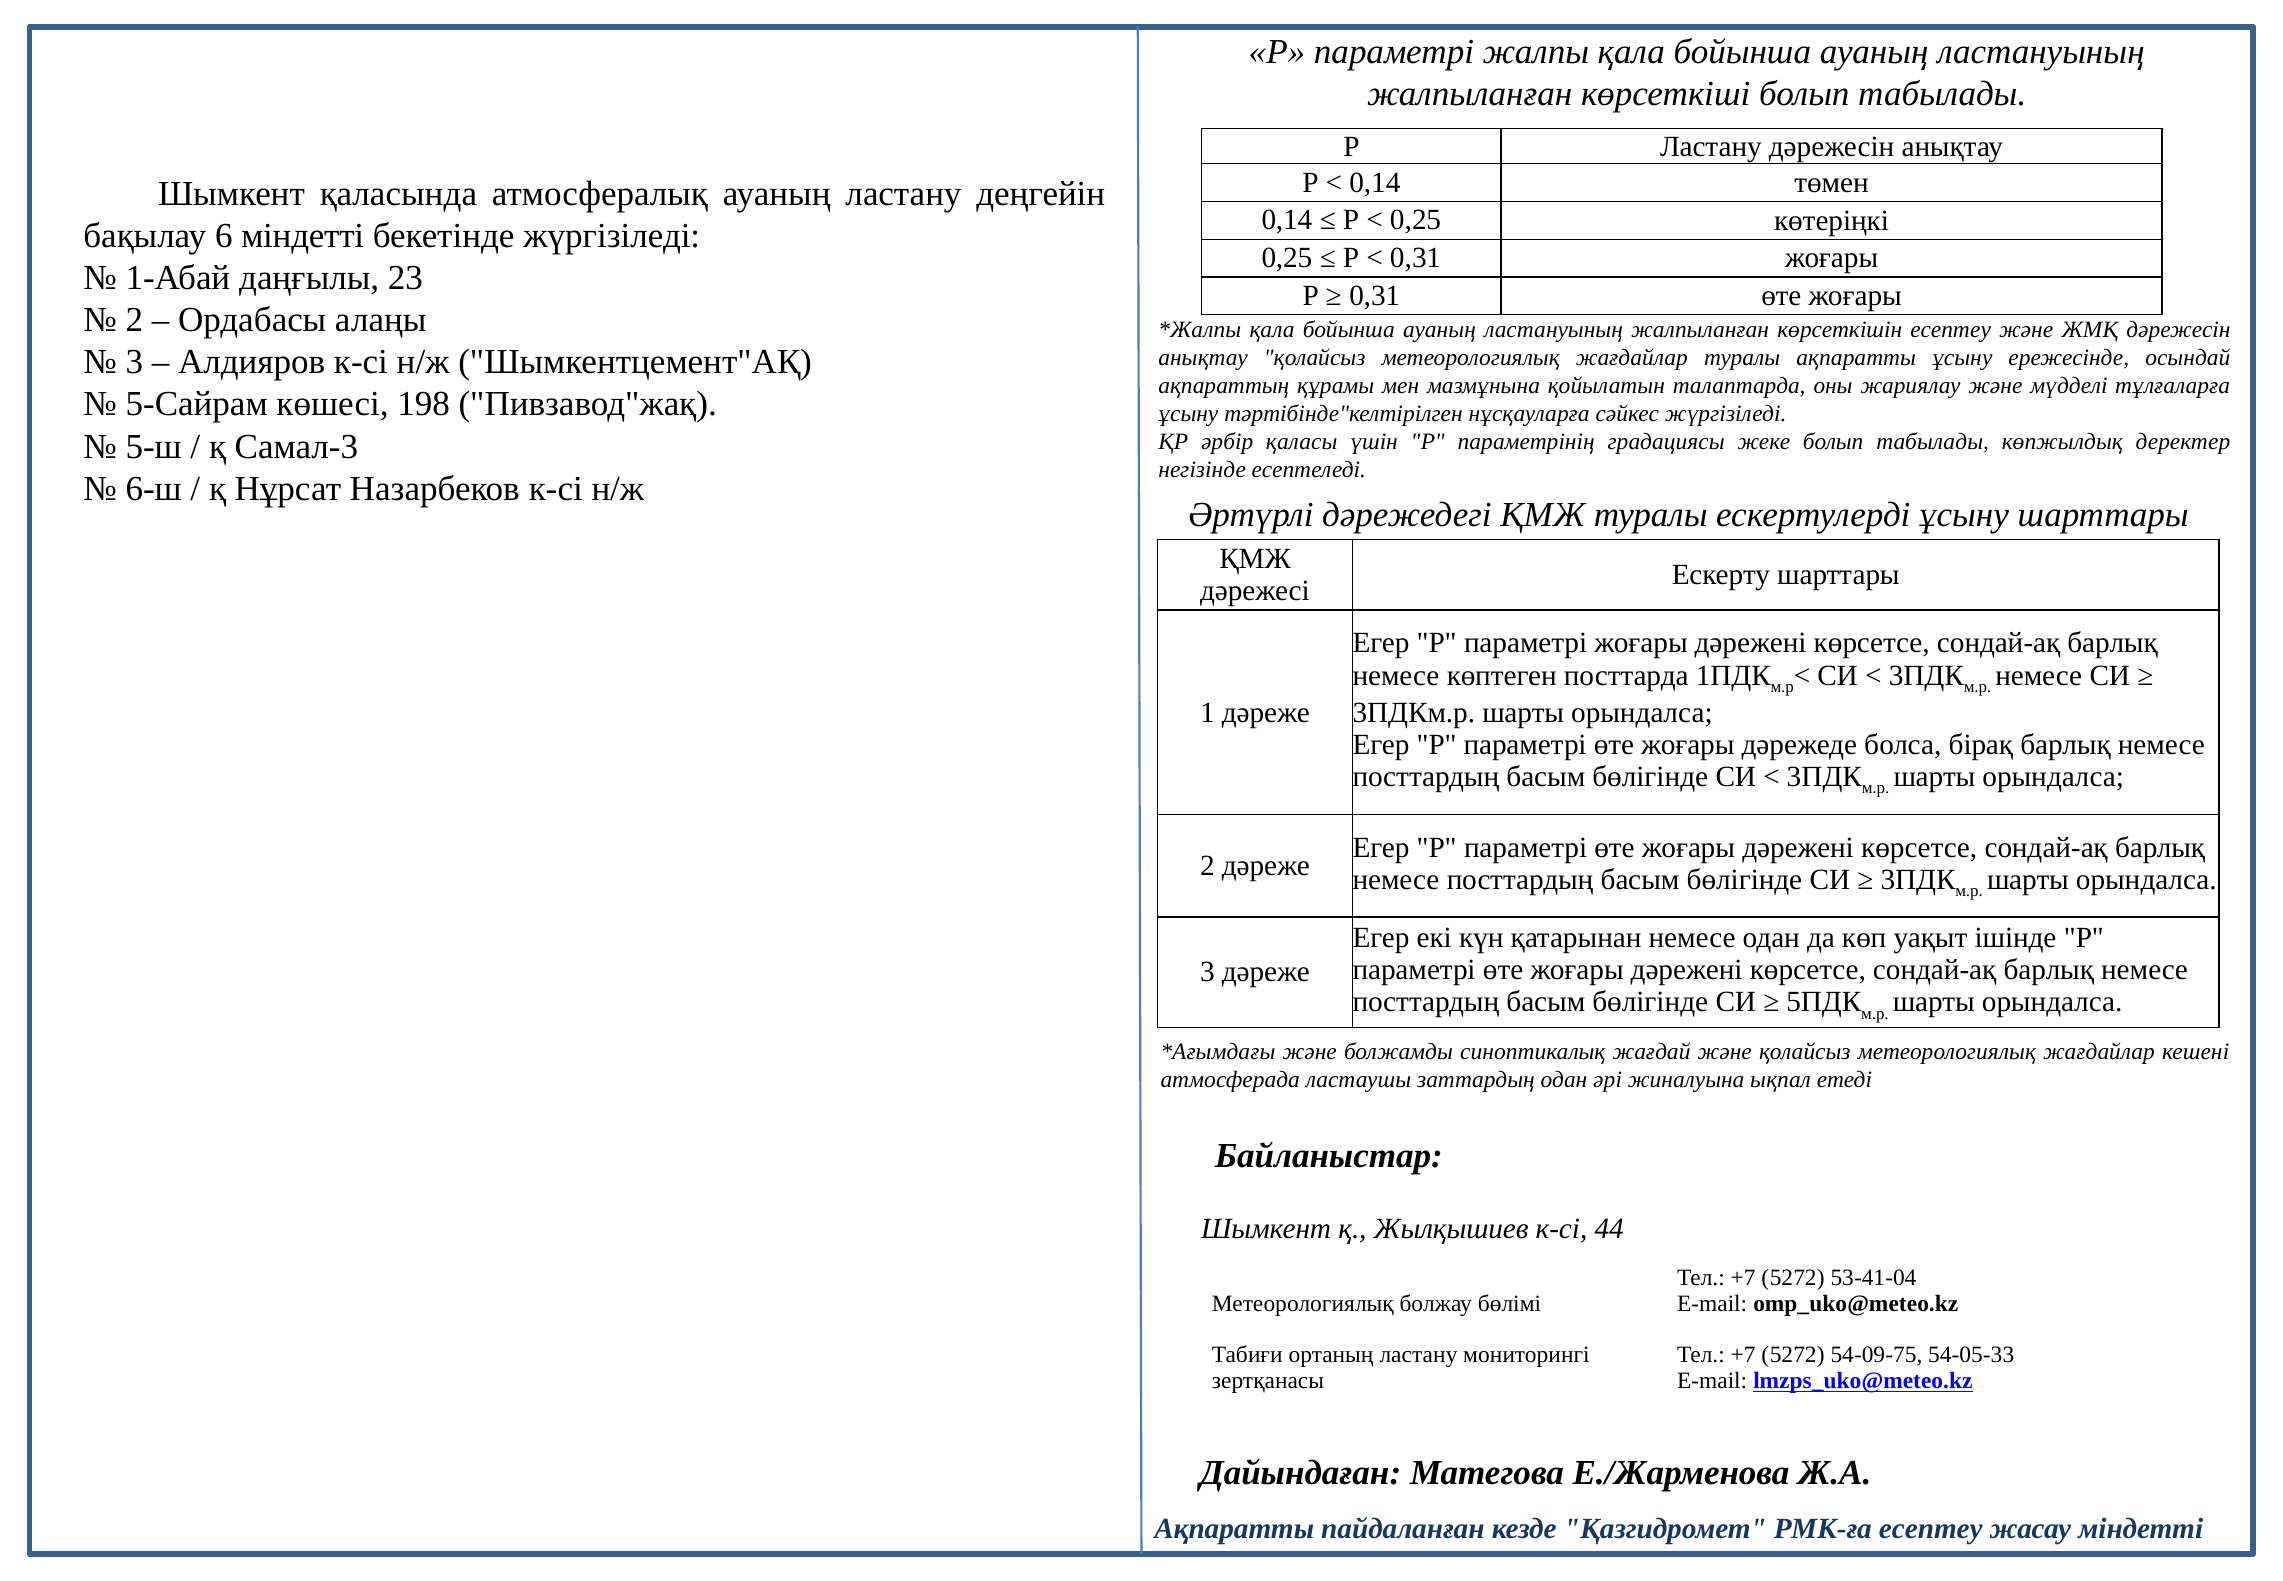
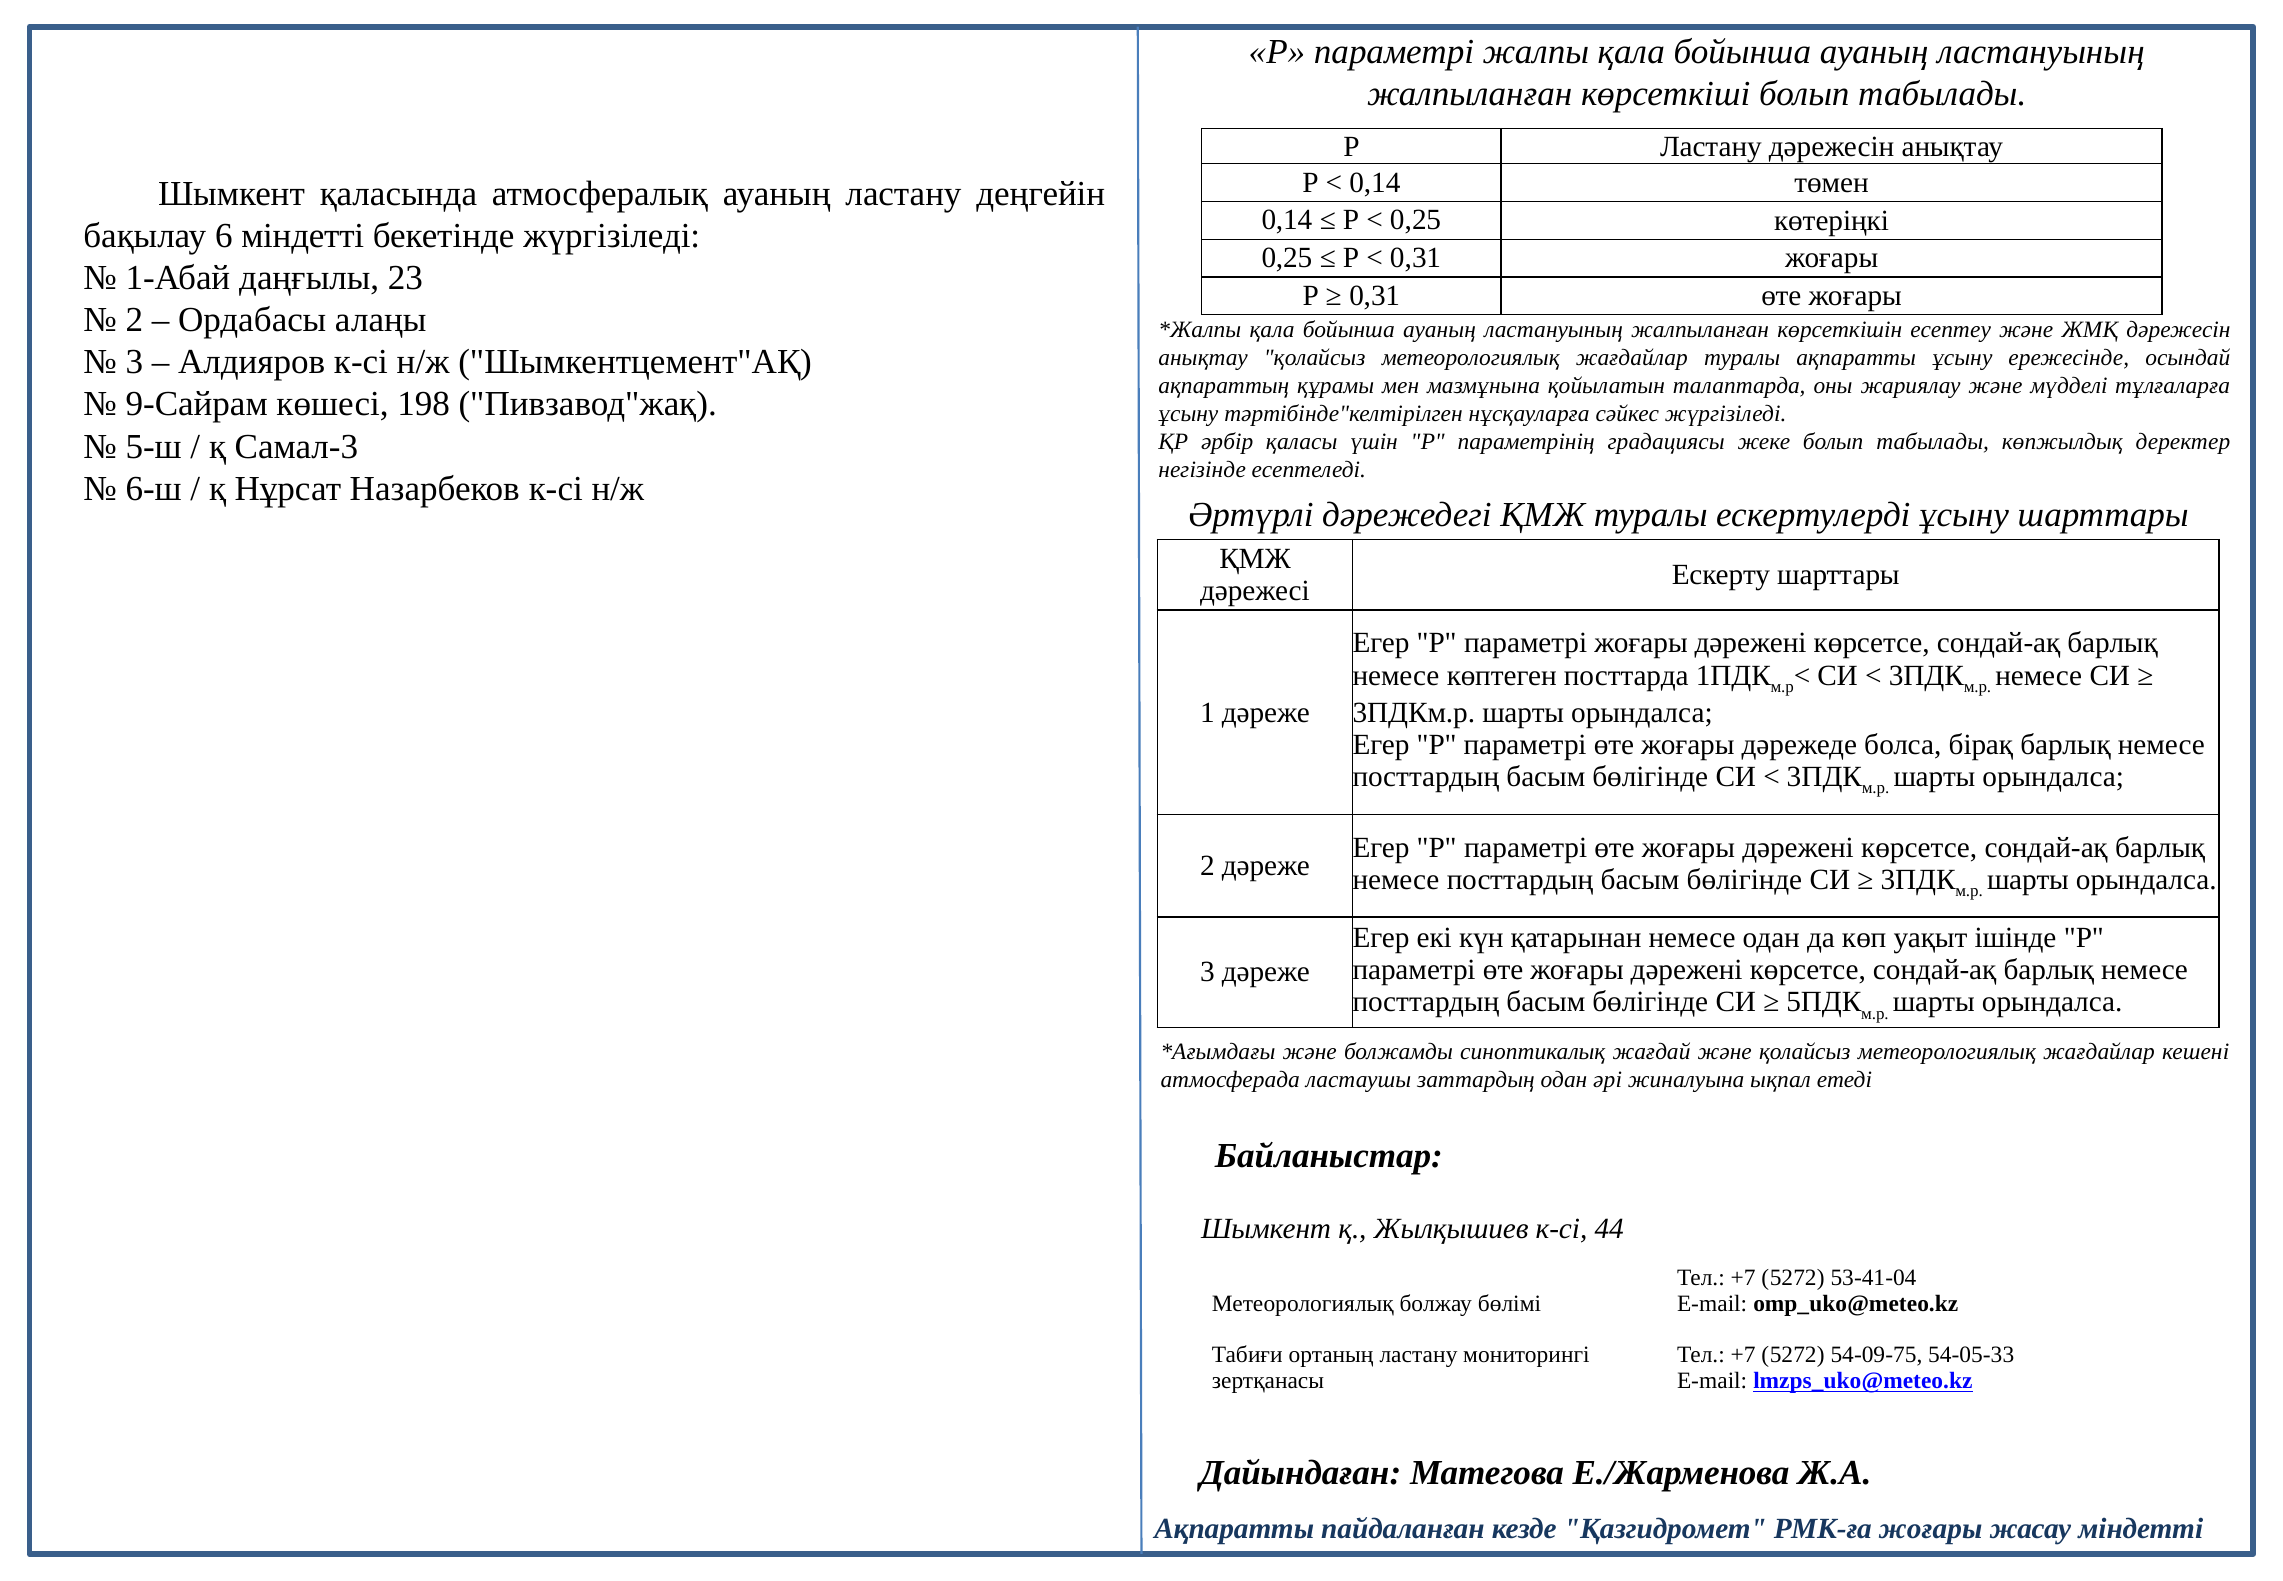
5-Сайрам: 5-Сайрам -> 9-Сайрам (197, 404)
РМК-ға есептеу: есептеу -> жоғары (1931, 1528)
